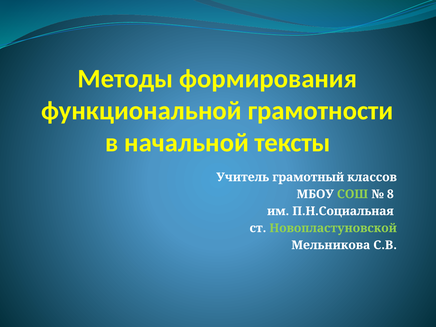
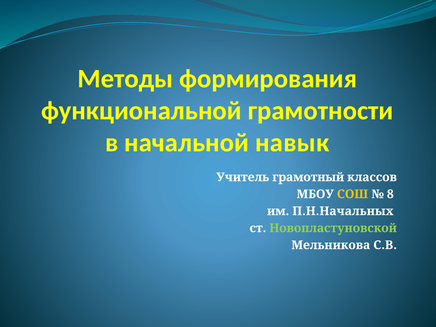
тексты: тексты -> навык (292, 143)
СОШ colour: light green -> yellow (353, 194)
П.Н.Социальная: П.Н.Социальная -> П.Н.Начальных (343, 211)
